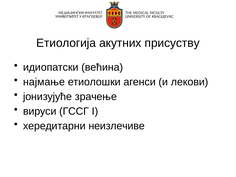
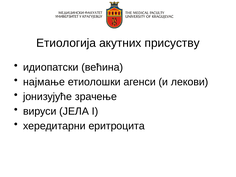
ГССГ: ГССГ -> ЈЕЛA (74, 111)
неизлечиве: неизлечиве -> еритроцита (117, 126)
